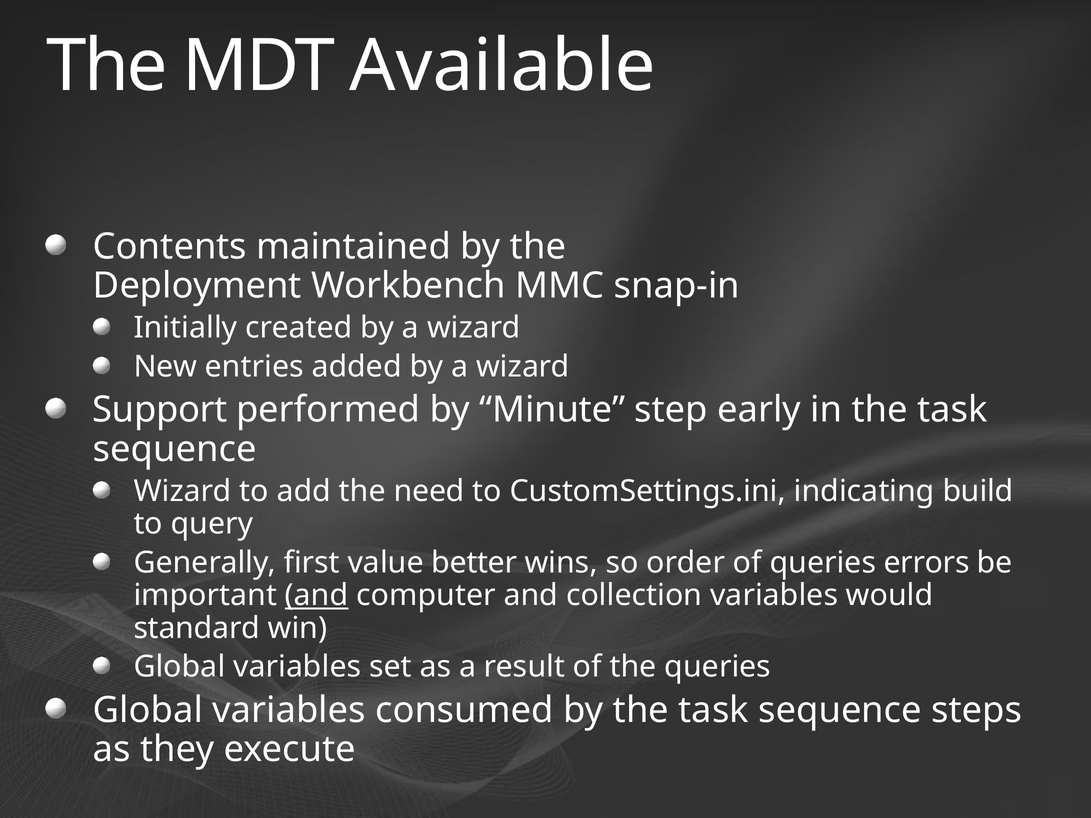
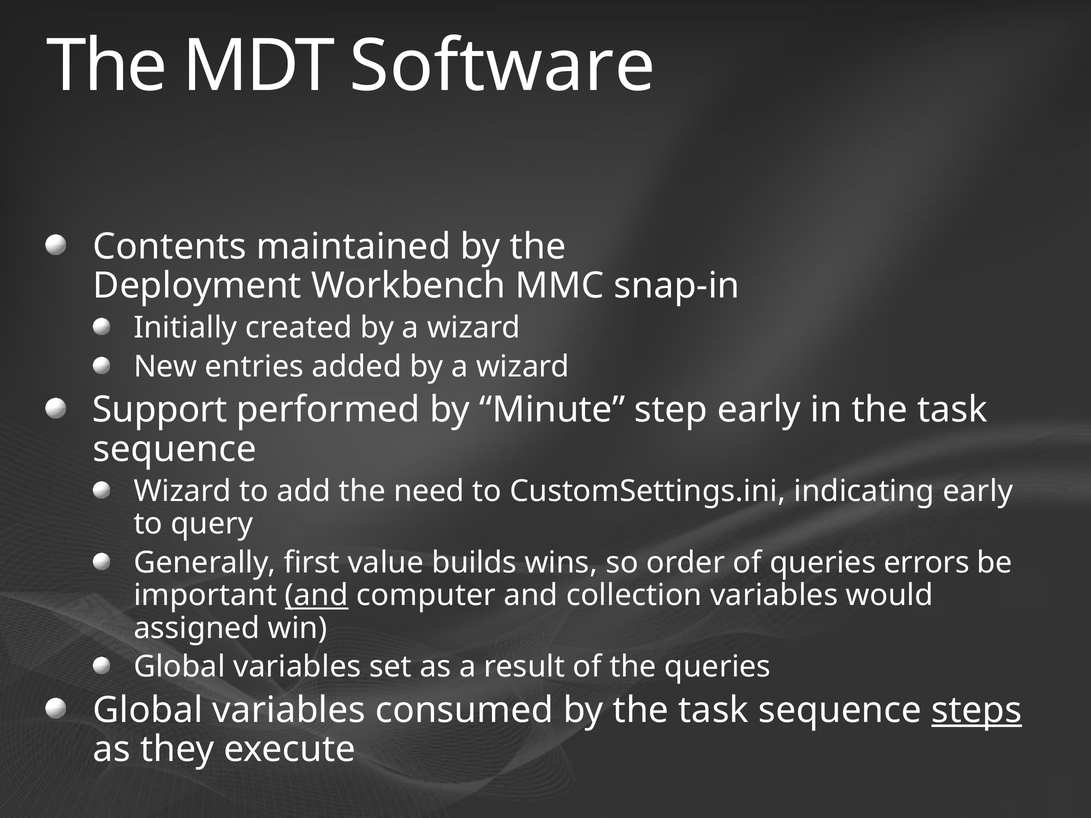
Available: Available -> Software (503, 66)
indicating build: build -> early (978, 491)
better: better -> builds (474, 563)
standard: standard -> assigned (197, 628)
steps underline: none -> present (977, 710)
